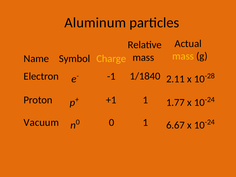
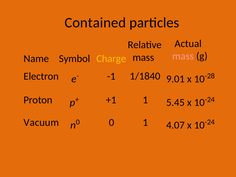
Aluminum: Aluminum -> Contained (95, 23)
mass colour: yellow -> pink (183, 56)
2.11: 2.11 -> 9.01 (175, 79)
1.77: 1.77 -> 5.45 (175, 102)
6.67: 6.67 -> 4.07 (175, 125)
